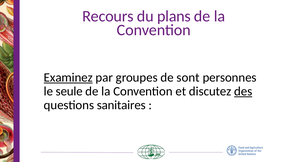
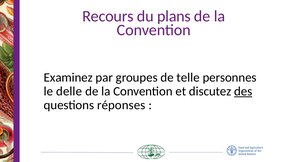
Examinez underline: present -> none (68, 77)
sont: sont -> telle (188, 77)
seule: seule -> delle (69, 91)
sanitaires: sanitaires -> réponses (121, 105)
